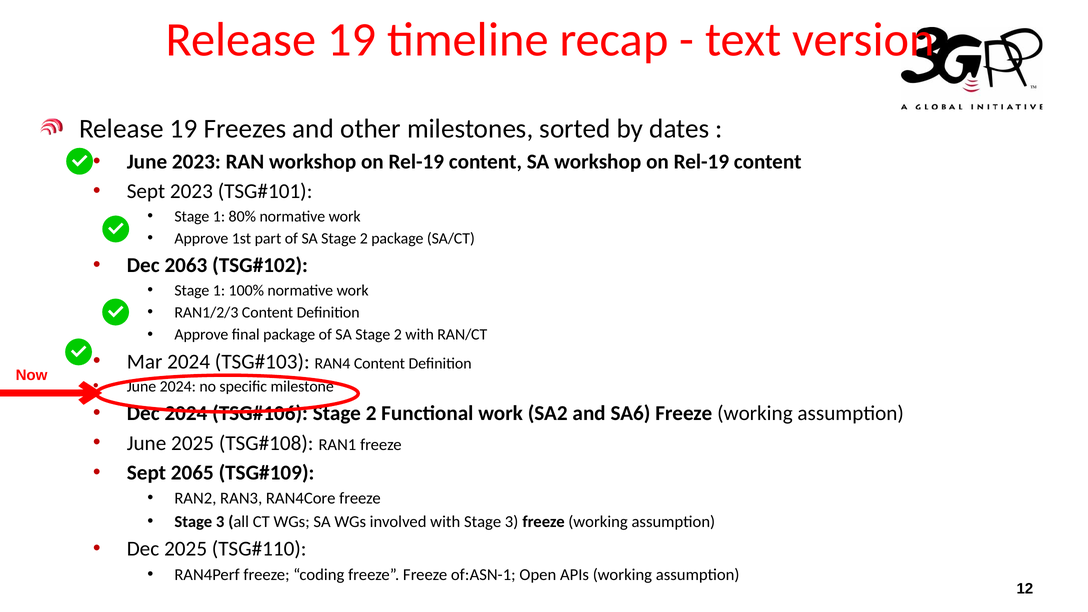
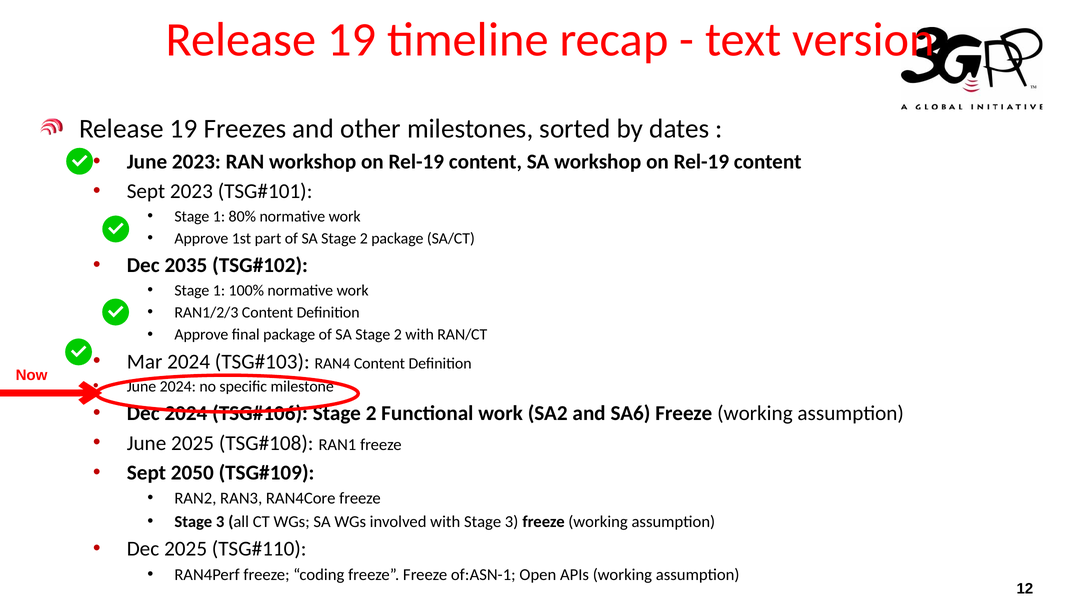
2063: 2063 -> 2035 (186, 265)
2065: 2065 -> 2050 (192, 473)
